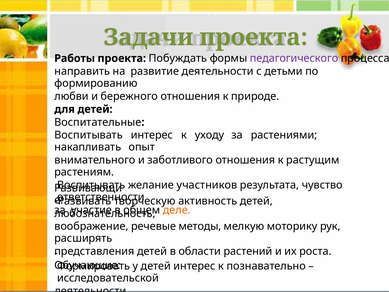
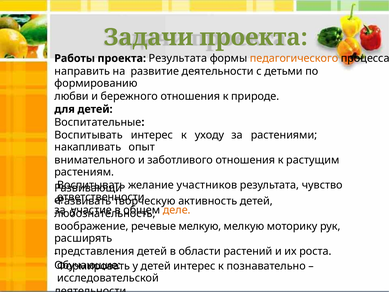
проекта Побуждать: Побуждать -> Результата (178, 58)
педагогического colour: purple -> orange (294, 58)
речевые методы: методы -> мелкую (200, 226)
